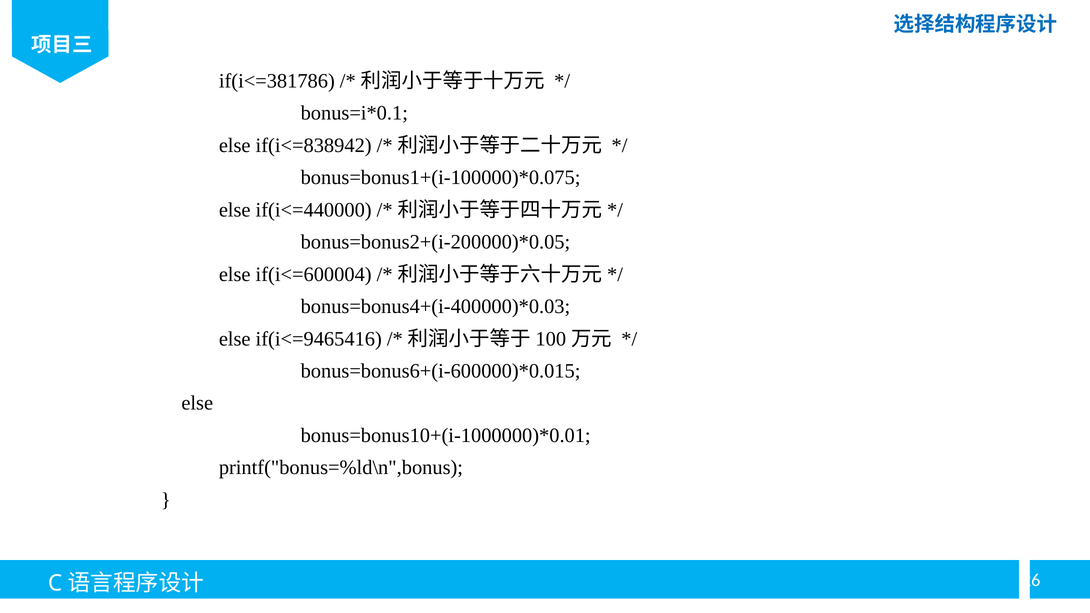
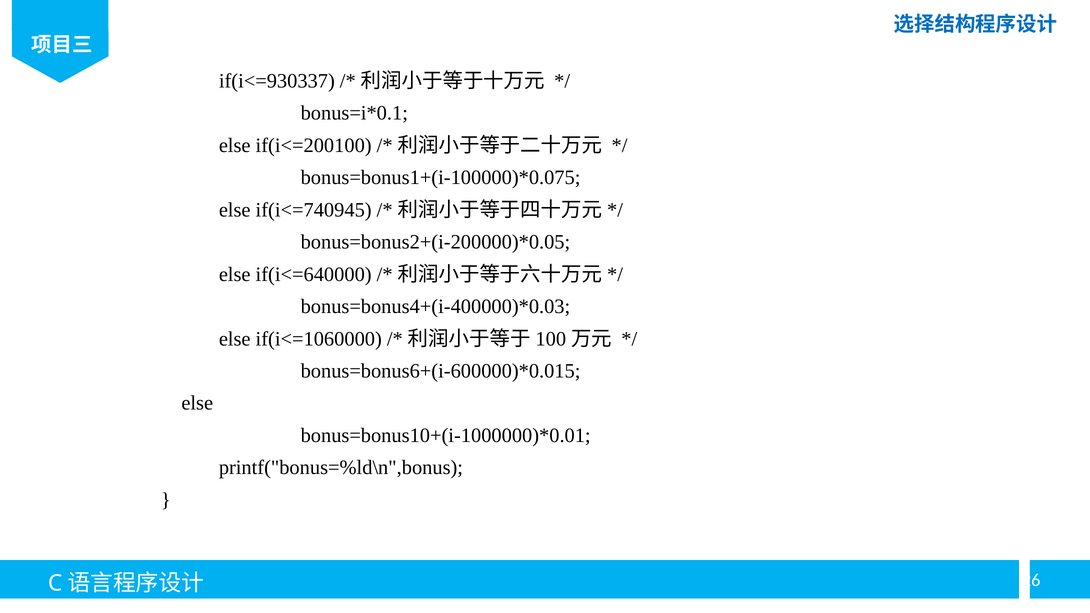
if(i<=381786: if(i<=381786 -> if(i<=930337 (277, 81)
if(i<=838942: if(i<=838942 -> if(i<=200100 (314, 145)
if(i<=440000: if(i<=440000 -> if(i<=740945 (314, 210)
if(i<=600004: if(i<=600004 -> if(i<=640000 (314, 274)
if(i<=9465416: if(i<=9465416 -> if(i<=1060000 (319, 339)
